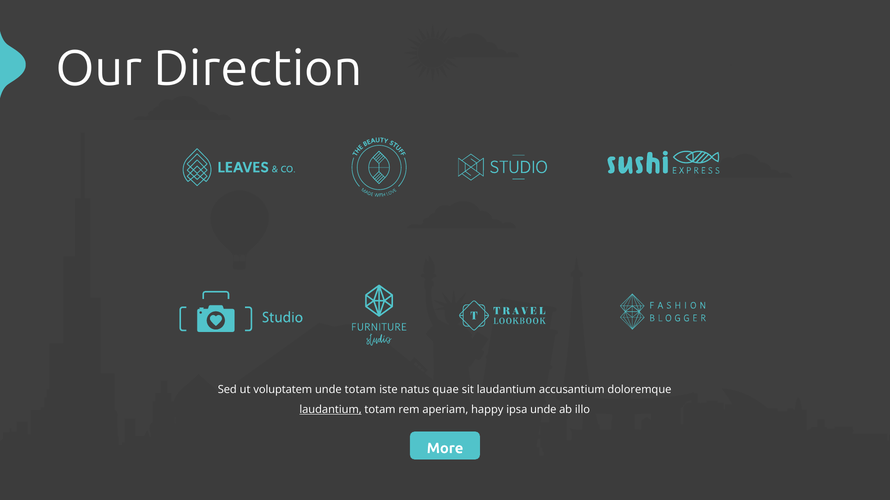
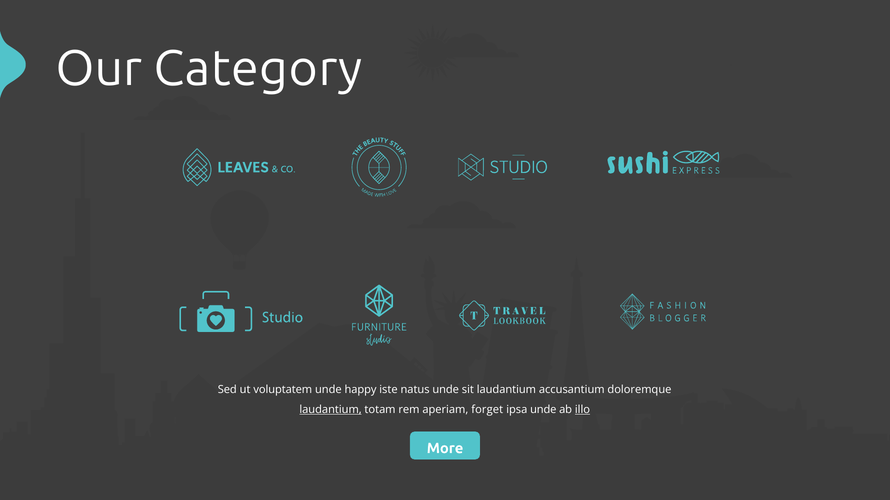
Direction: Direction -> Category (258, 69)
unde totam: totam -> happy (361, 390)
natus quae: quae -> unde (446, 390)
happy: happy -> forget (487, 410)
illo underline: none -> present (582, 410)
